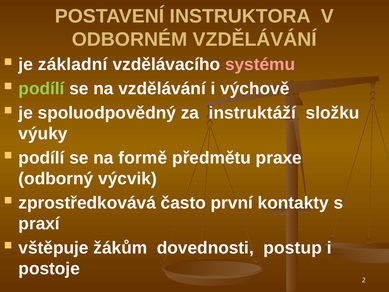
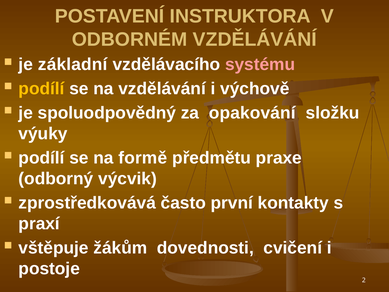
podílí colour: light green -> yellow (41, 89)
instruktáží: instruktáží -> opakování (252, 113)
postup: postup -> cvičení (293, 248)
